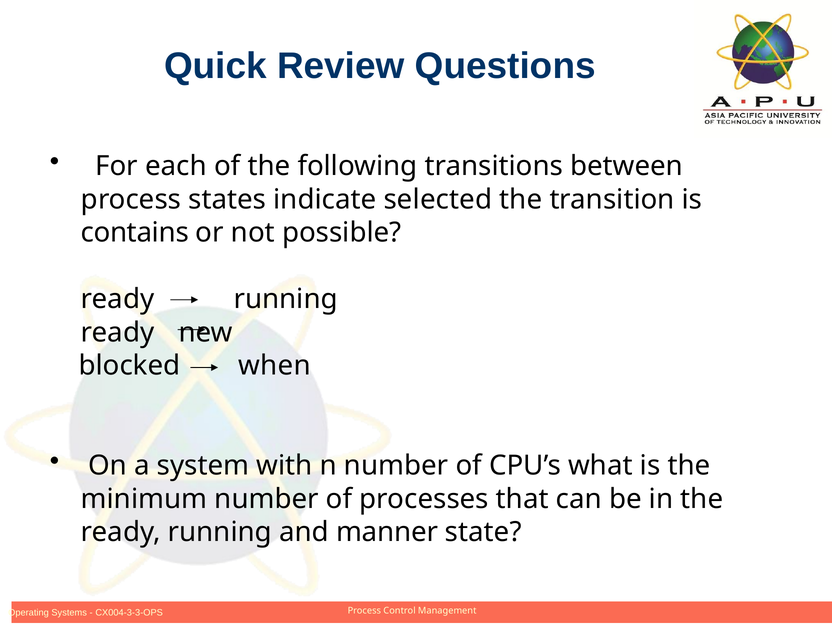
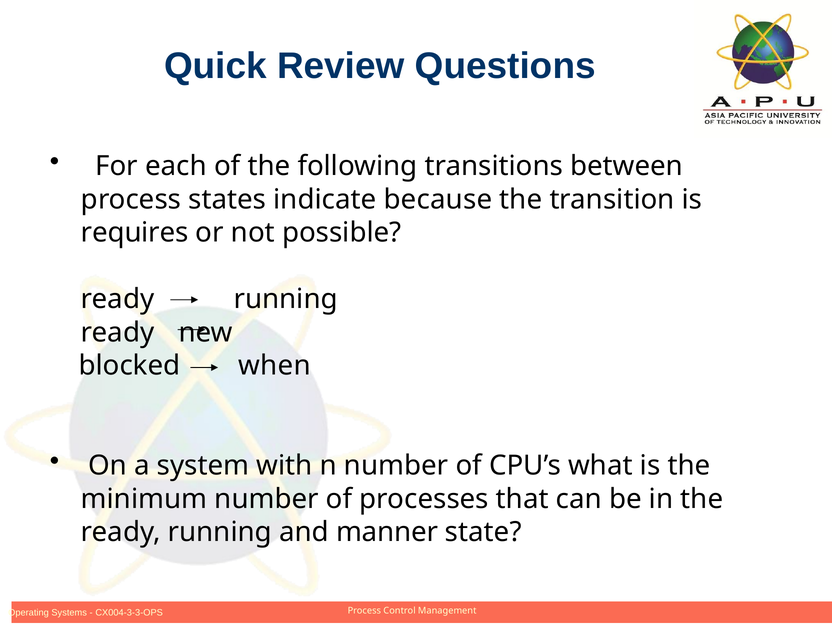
selected: selected -> because (438, 199)
contains: contains -> requires (135, 233)
